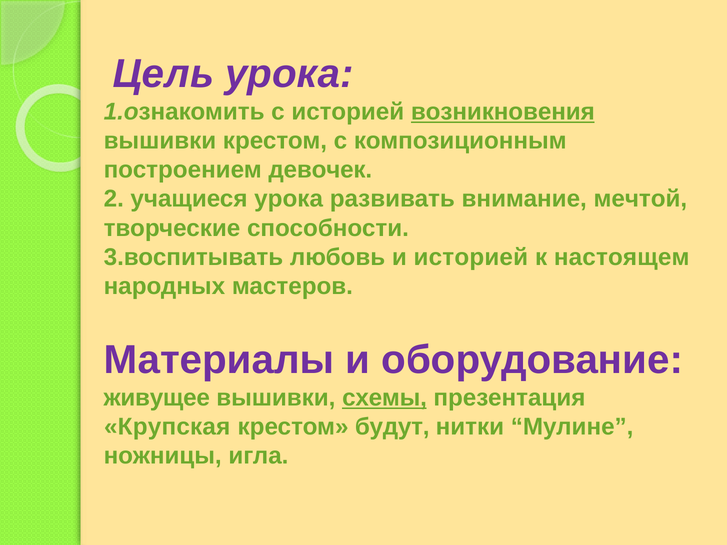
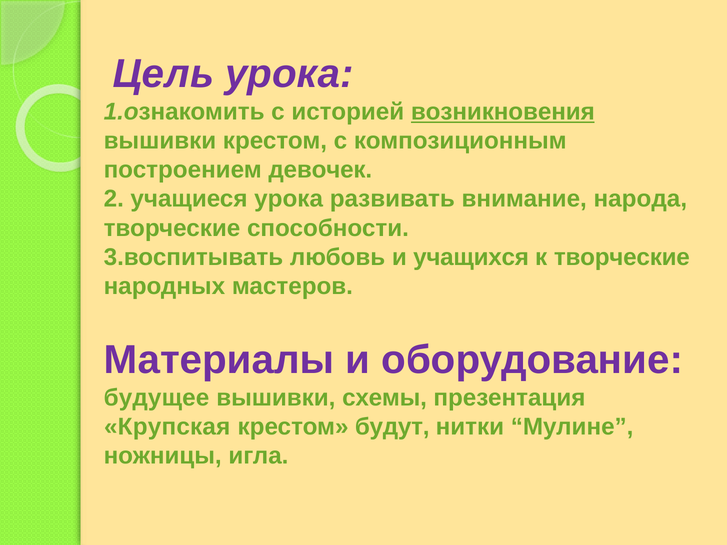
мечтой: мечтой -> народа (640, 199)
и историей: историей -> учащихся (471, 257)
к настоящем: настоящем -> творческие (622, 257)
живущее: живущее -> будущее (157, 398)
схемы underline: present -> none (385, 398)
